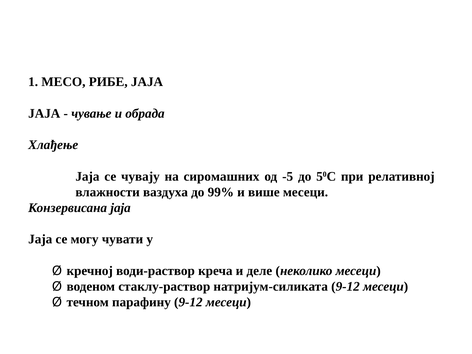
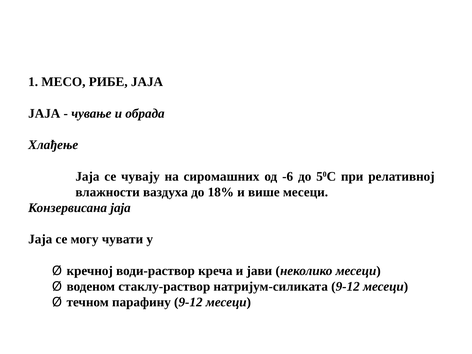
-5: -5 -> -6 (288, 176)
99%: 99% -> 18% (221, 192)
деле: деле -> јави (259, 271)
